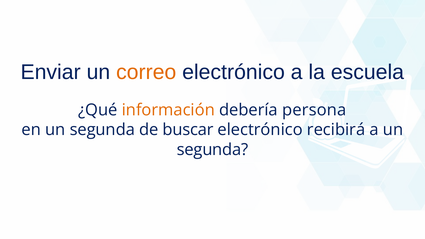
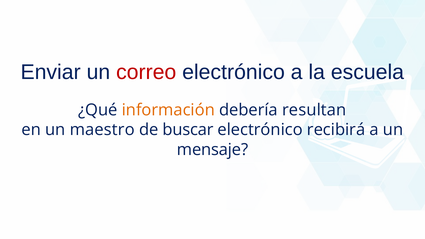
correo colour: orange -> red (146, 72)
persona: persona -> resultan (314, 110)
en un segunda: segunda -> maestro (102, 130)
segunda: segunda -> mensaje (213, 150)
